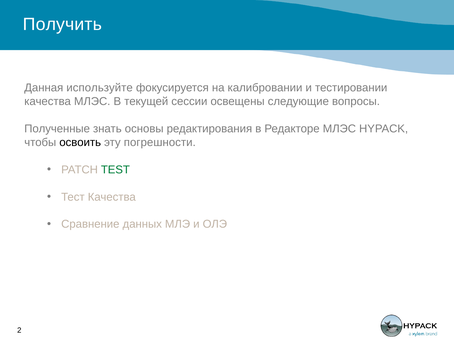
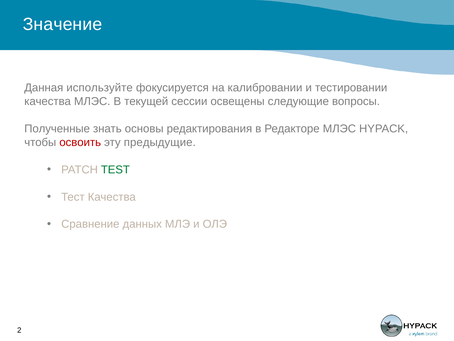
Получить: Получить -> Значение (63, 24)
освоить colour: black -> red (80, 142)
погрешности: погрешности -> предыдущие (160, 142)
